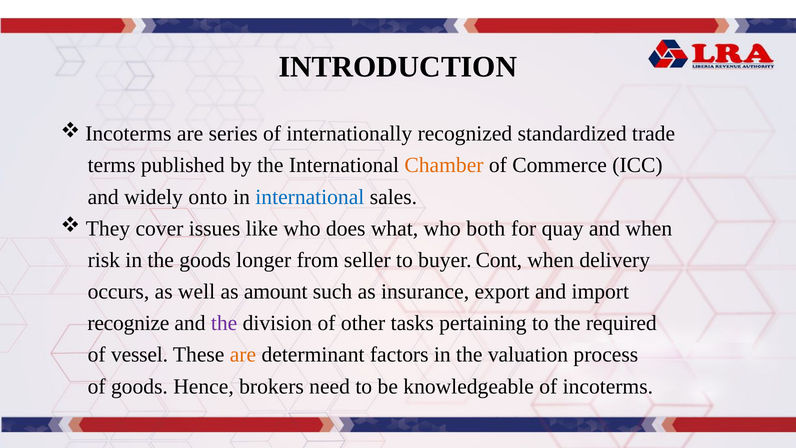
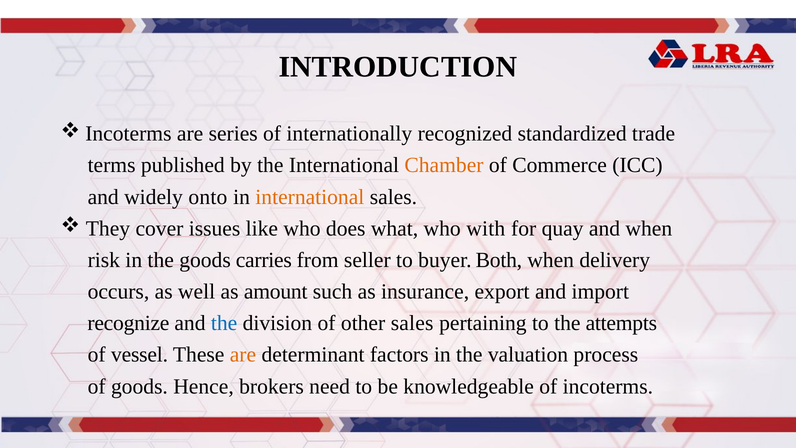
international colour: blue -> orange (310, 197)
both: both -> with (486, 228)
longer: longer -> carries (264, 260)
Cont: Cont -> Both (499, 260)
the colour: purple -> blue (224, 323)
other tasks: tasks -> sales (412, 323)
required: required -> attempts (621, 323)
